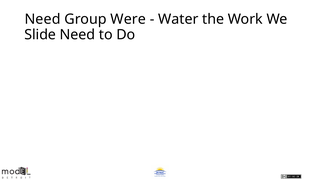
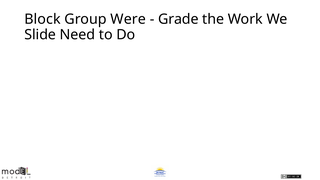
Need: Need -> Block (43, 19)
Water: Water -> Grade (178, 19)
